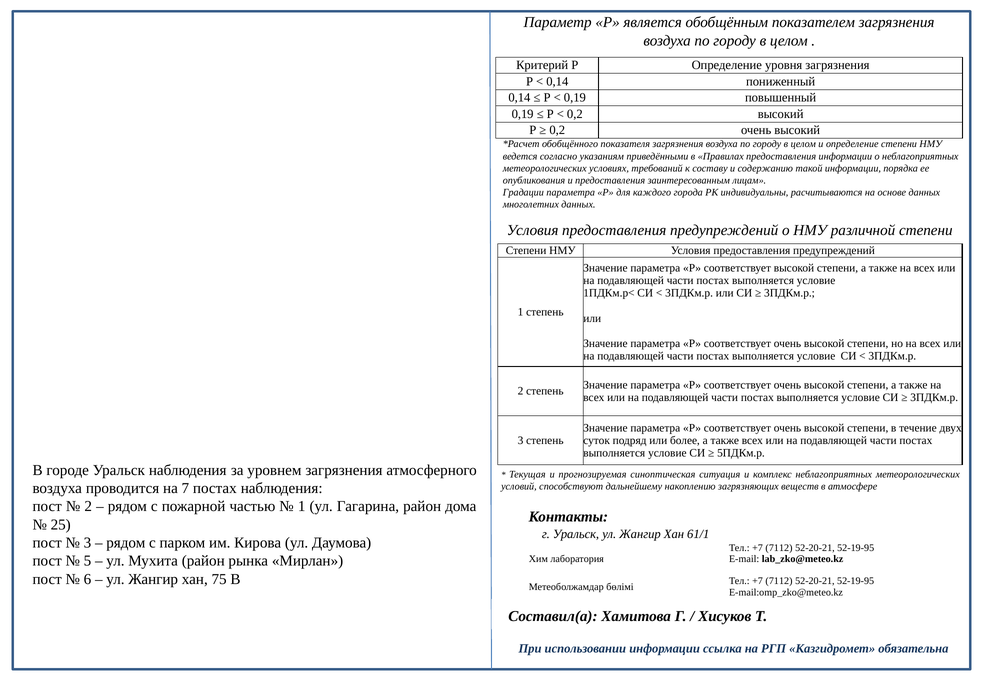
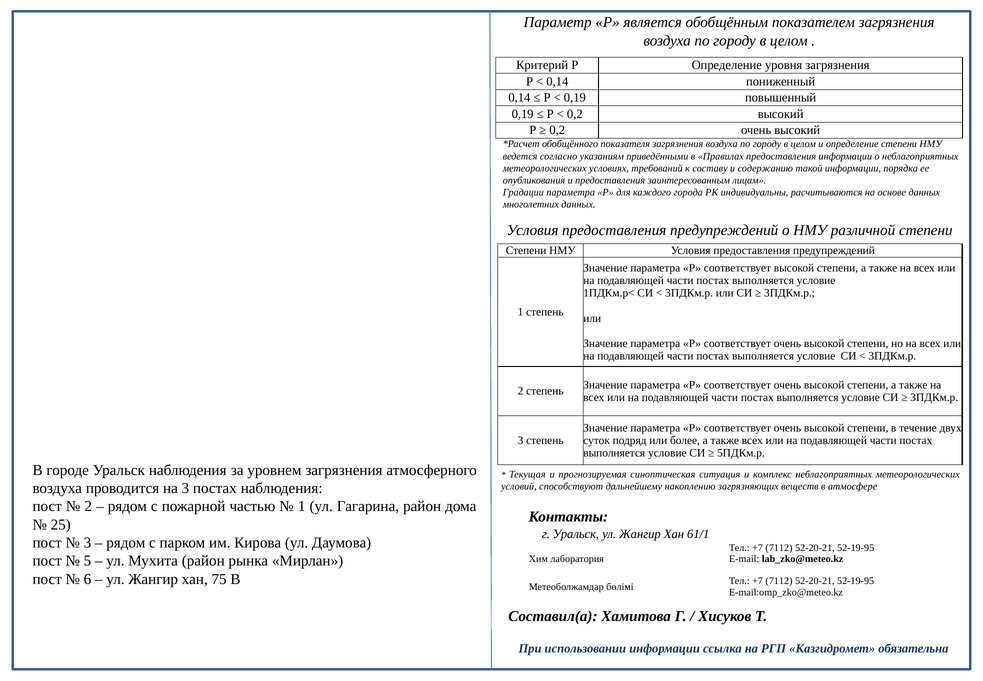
на 7: 7 -> 3 (185, 488)
